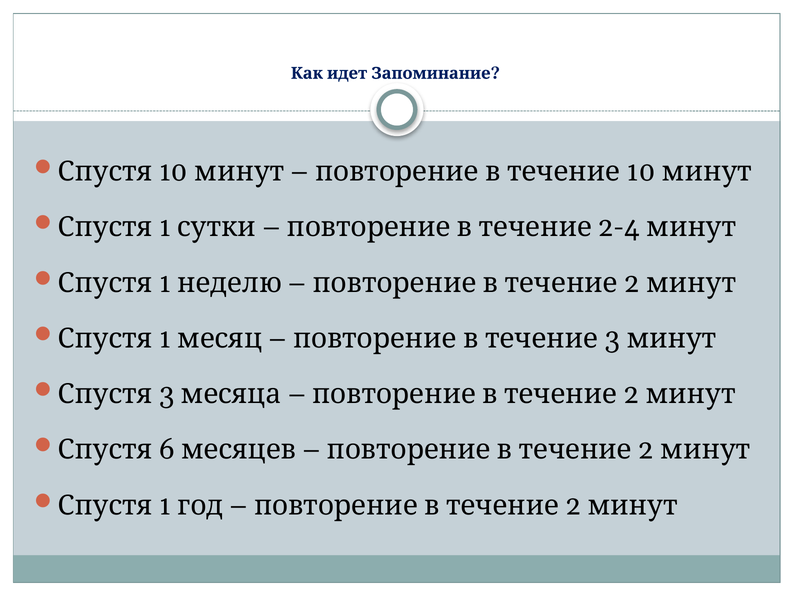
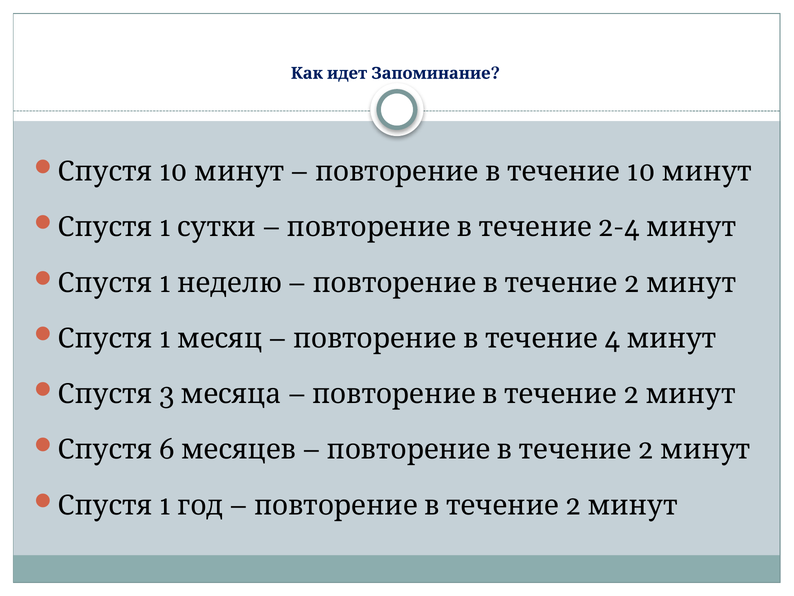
3: 3 -> 4 (612, 338)
